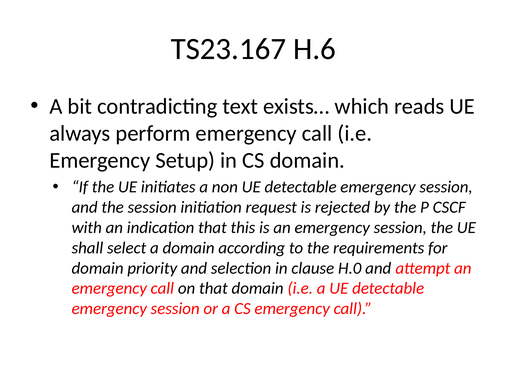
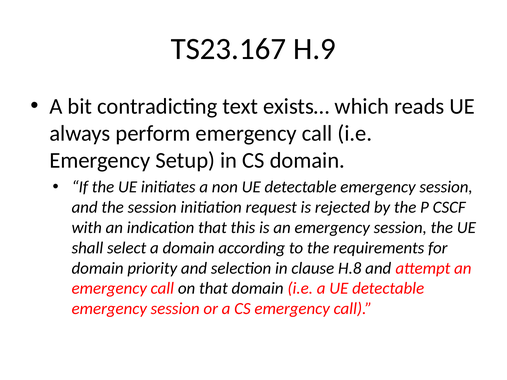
H.6: H.6 -> H.9 (315, 49)
H.0: H.0 -> H.8 (350, 268)
